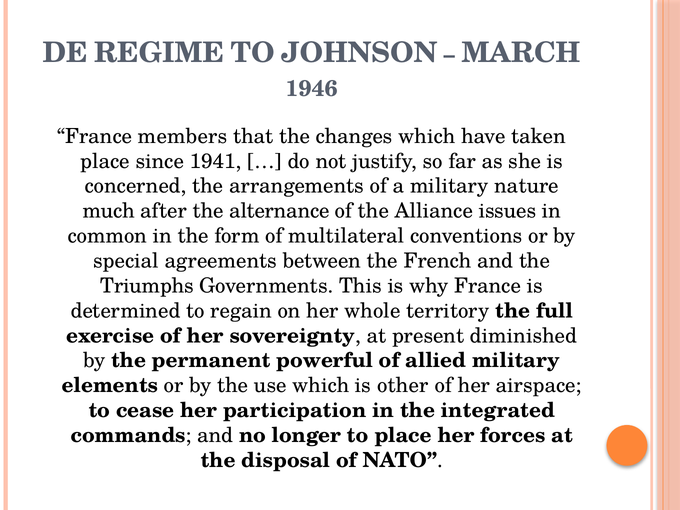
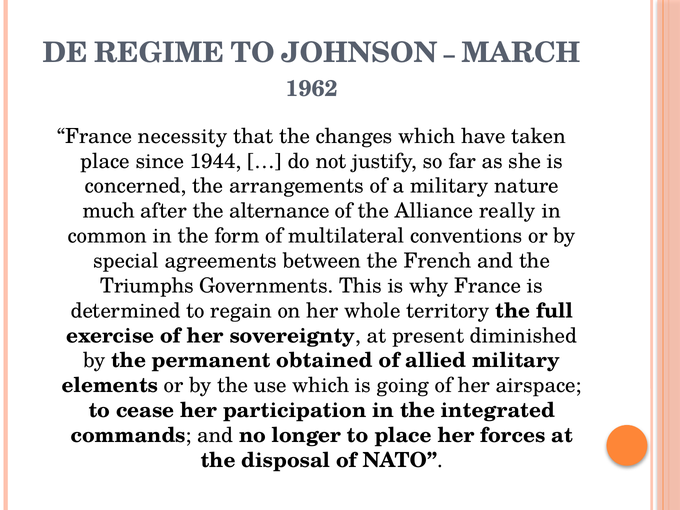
1946: 1946 -> 1962 (312, 89)
members: members -> necessity (183, 136)
1941: 1941 -> 1944 (216, 161)
issues: issues -> really (507, 211)
powerful: powerful -> obtained (325, 361)
other: other -> going (403, 386)
